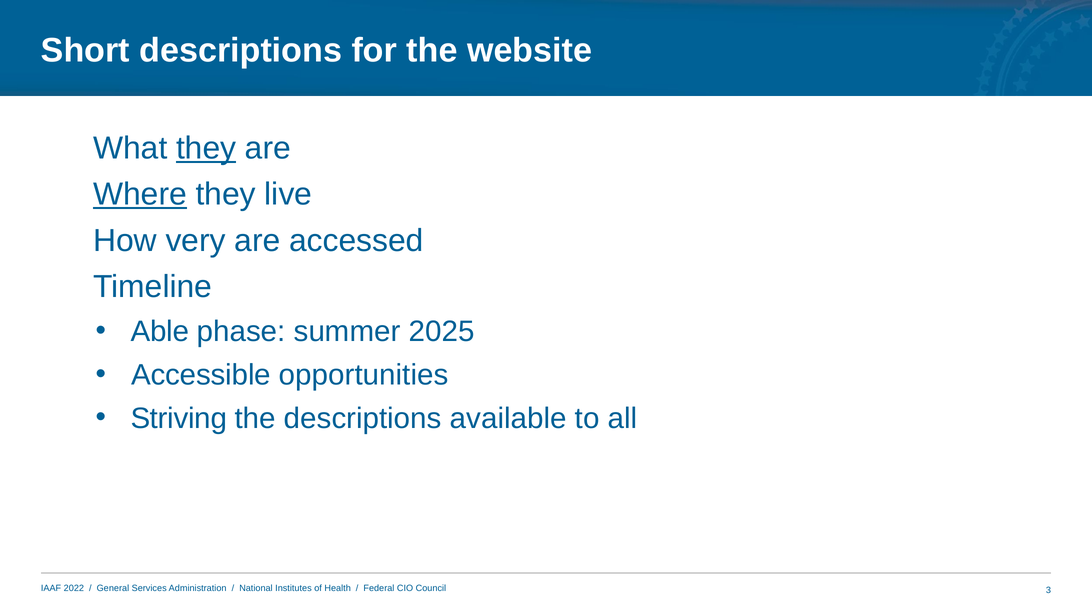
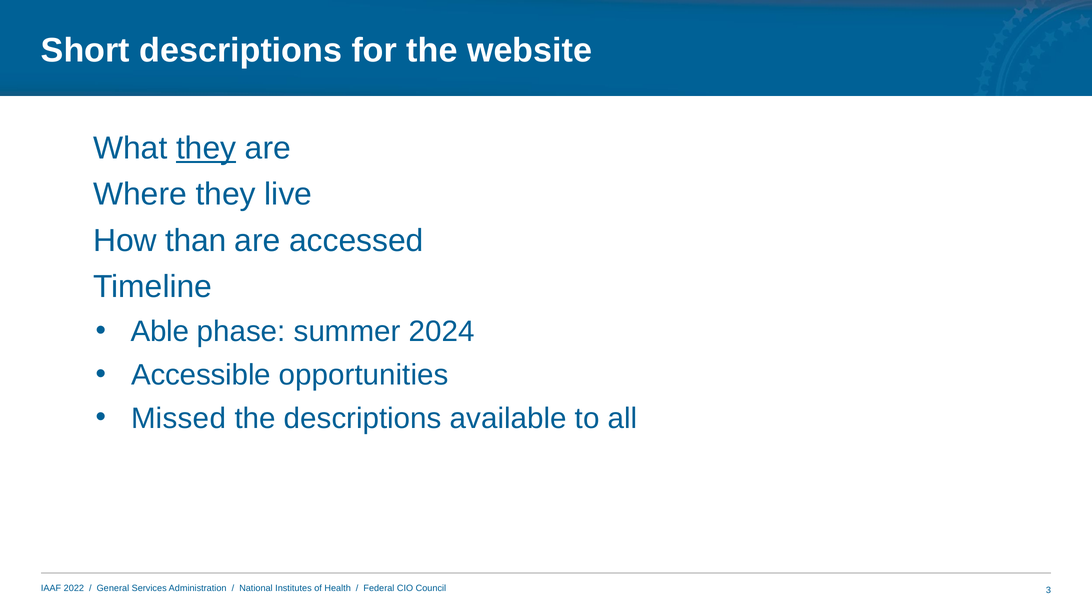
Where underline: present -> none (140, 194)
very: very -> than (196, 241)
2025: 2025 -> 2024 (442, 332)
Striving: Striving -> Missed (179, 418)
